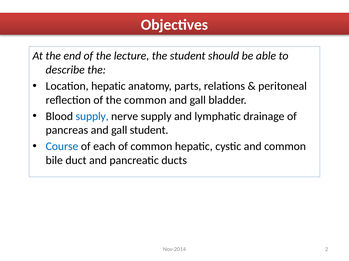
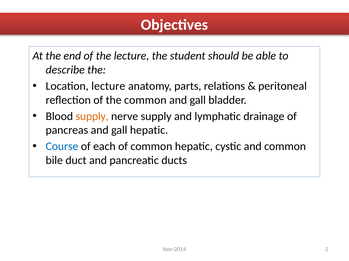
Location hepatic: hepatic -> lecture (108, 86)
supply colour: blue -> orange (92, 117)
gall student: student -> hepatic (149, 131)
